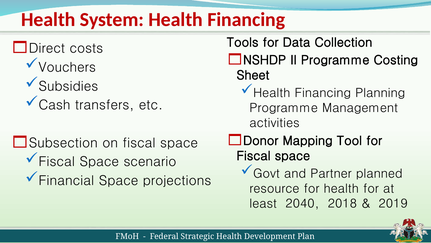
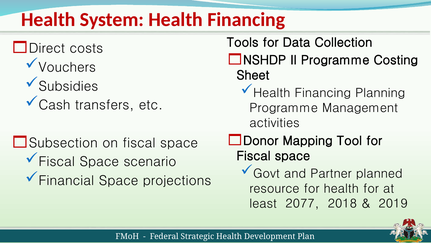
2040: 2040 -> 2077 (302, 203)
